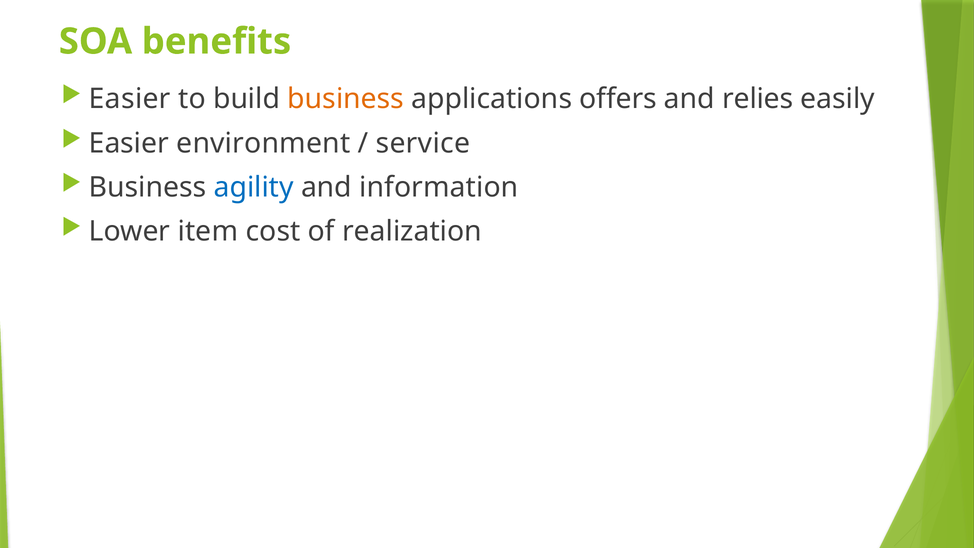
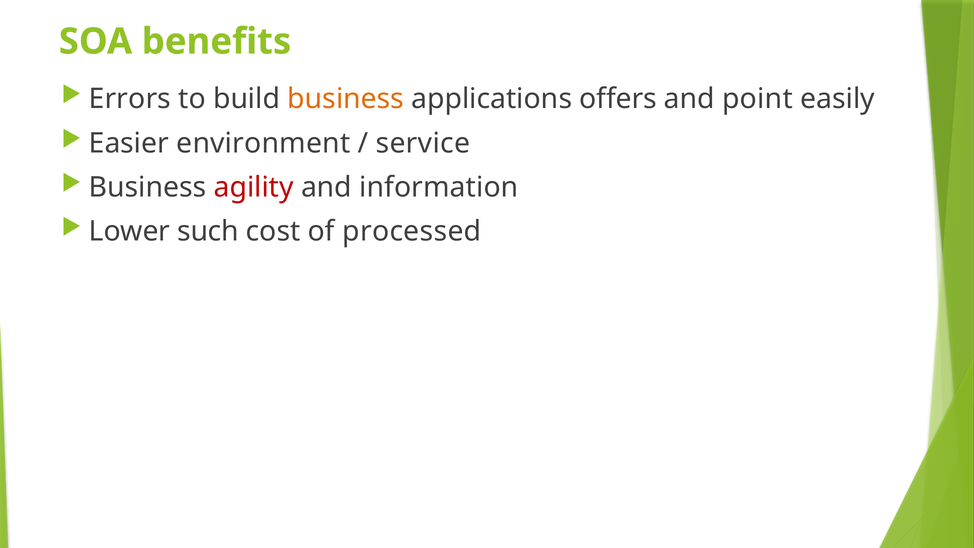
Easier: Easier -> Errors (130, 99)
relies: relies -> point (758, 99)
agility colour: blue -> red (254, 187)
item: item -> such (208, 231)
realization: realization -> processed (412, 231)
